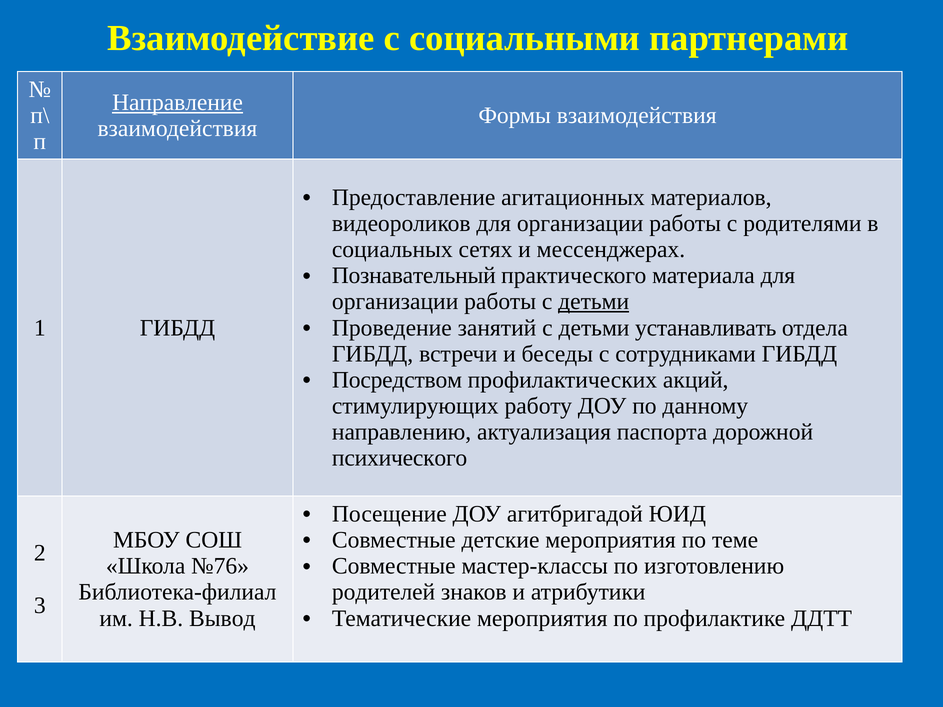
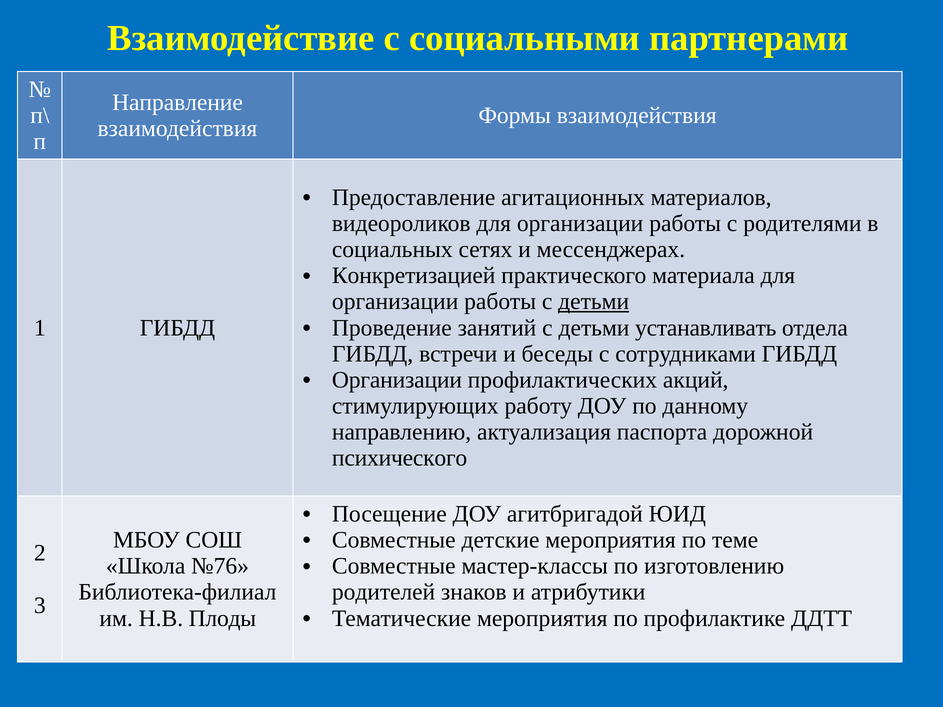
Направление underline: present -> none (178, 102)
Познавательный: Познавательный -> Конкретизацией (414, 276)
Посредством: Посредством -> Организации (397, 380)
Вывод: Вывод -> Плоды (222, 618)
